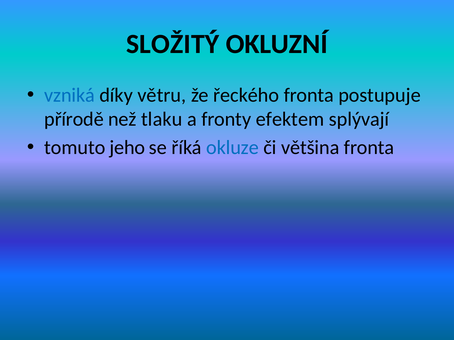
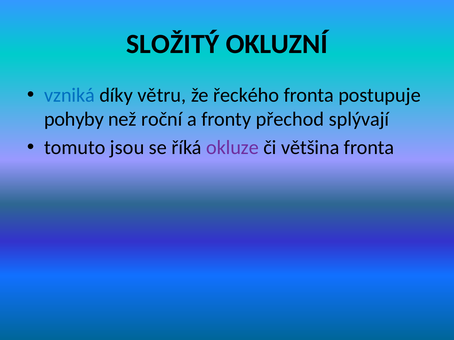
přírodě: přírodě -> pohyby (74, 119)
tlaku: tlaku -> roční (162, 119)
efektem: efektem -> přechod (290, 119)
jeho: jeho -> jsou (127, 148)
okluze colour: blue -> purple (233, 148)
